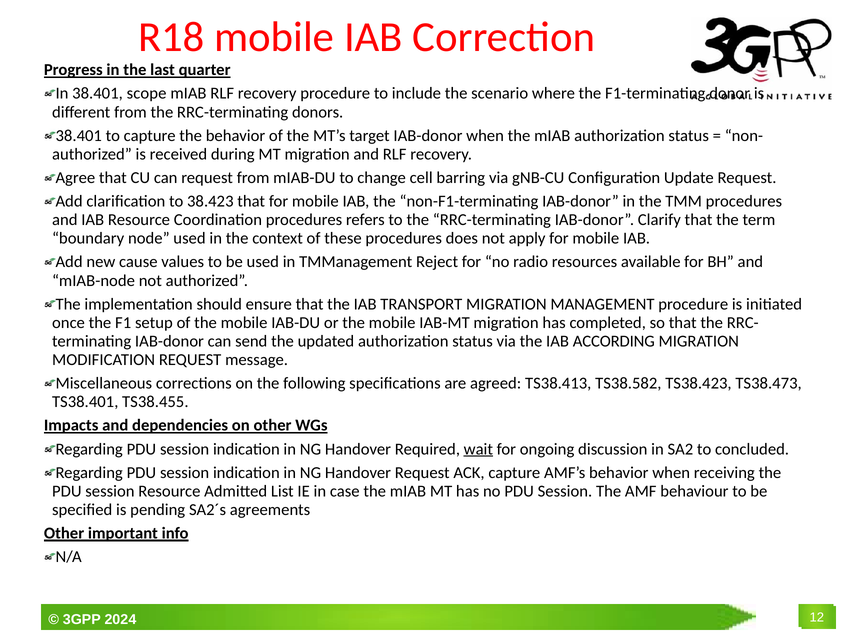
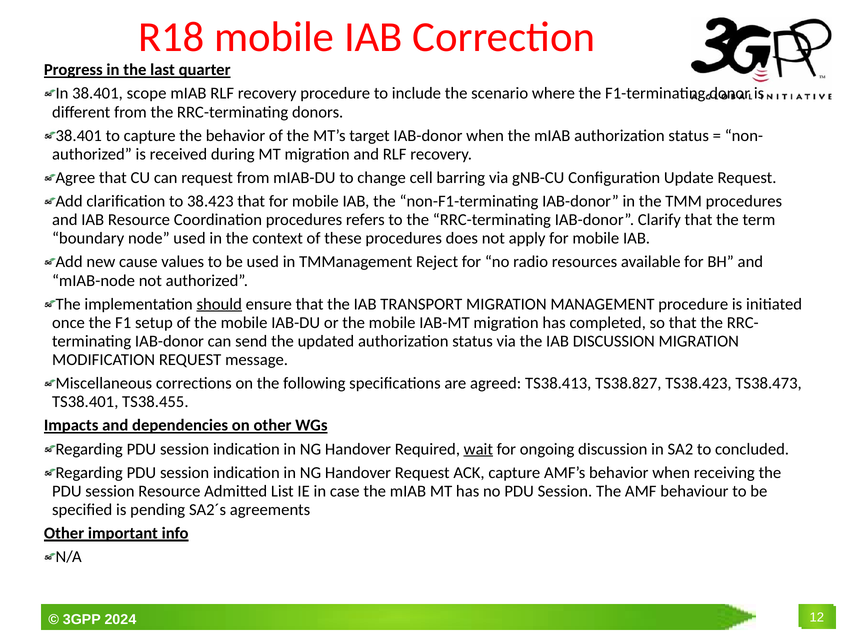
should underline: none -> present (219, 304)
IAB ACCORDING: ACCORDING -> DISCUSSION (614, 341)
TS38.582: TS38.582 -> TS38.827 (628, 383)
